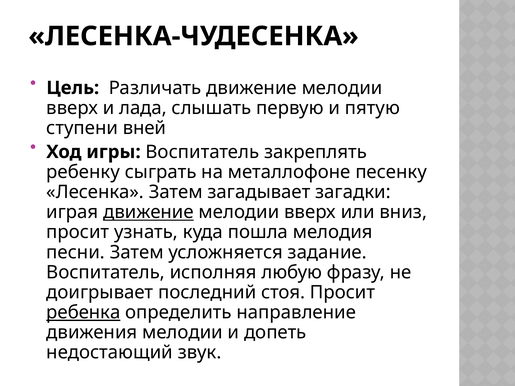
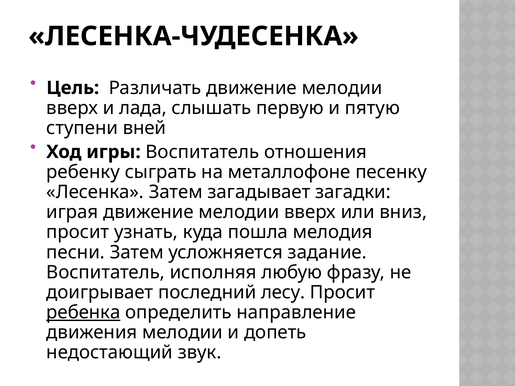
закреплять: закреплять -> отношения (316, 152)
движение underline: present -> none (148, 212)
стоя: стоя -> лесу (283, 293)
